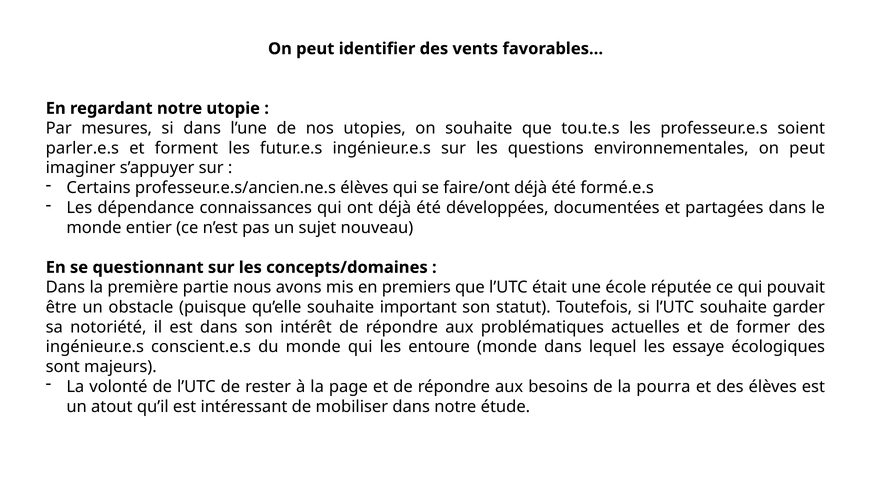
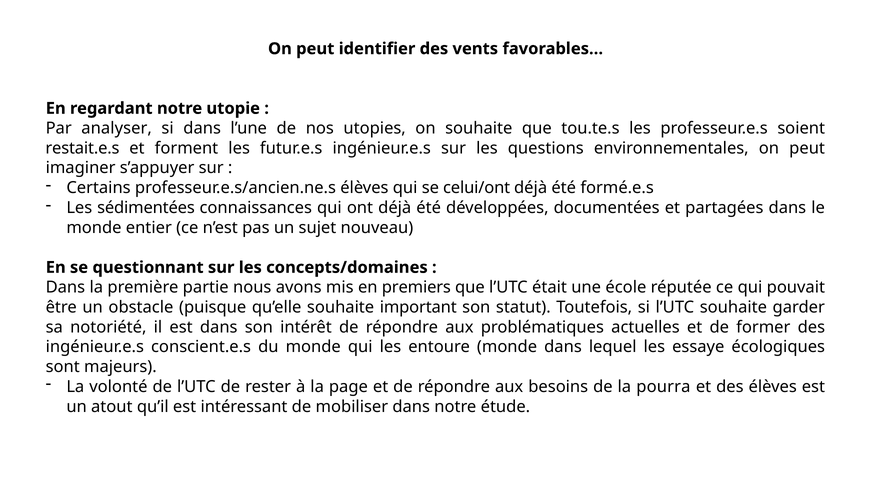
mesures: mesures -> analyser (117, 128)
parler.e.s: parler.e.s -> restait.e.s (82, 148)
faire/ont: faire/ont -> celui/ont (477, 188)
dépendance: dépendance -> sédimentées (146, 208)
